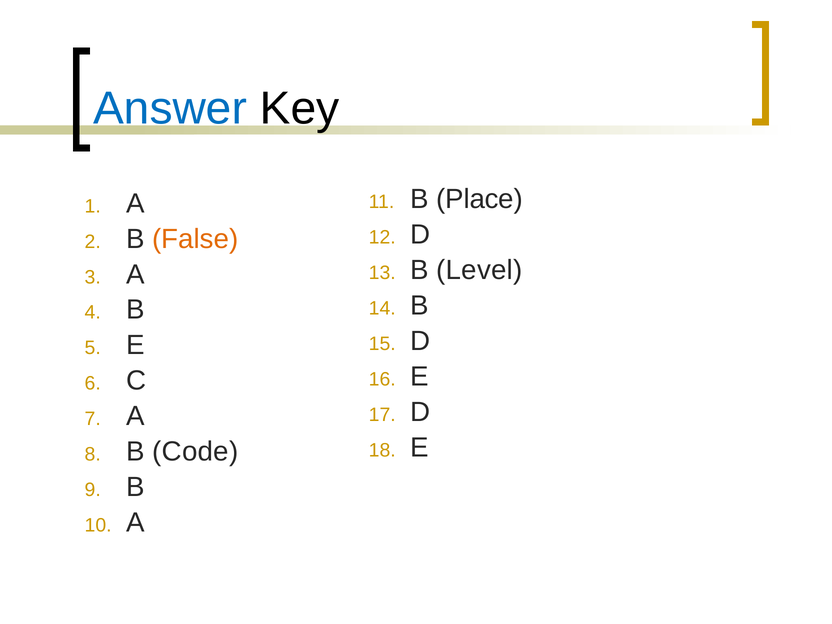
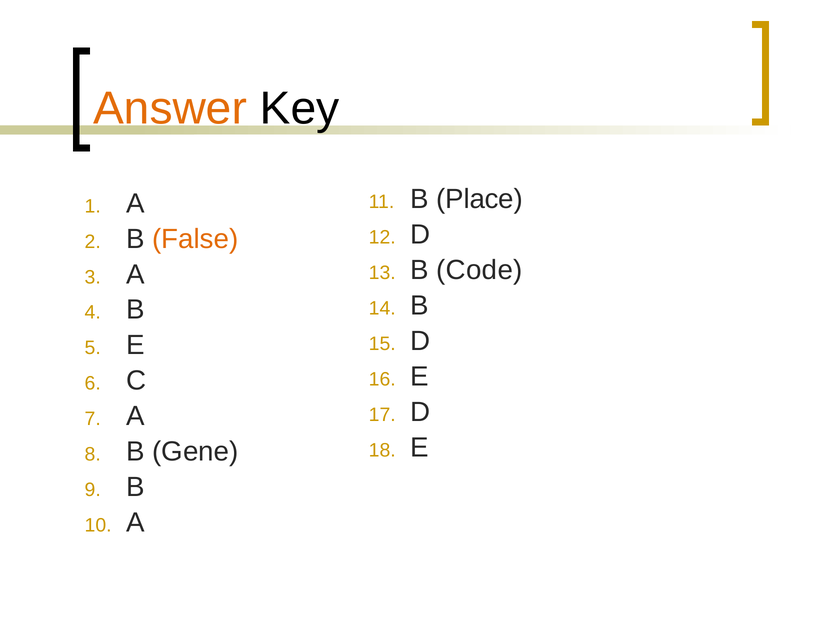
Answer colour: blue -> orange (170, 109)
Level: Level -> Code (479, 270)
Code: Code -> Gene (195, 452)
